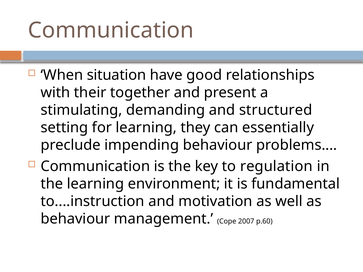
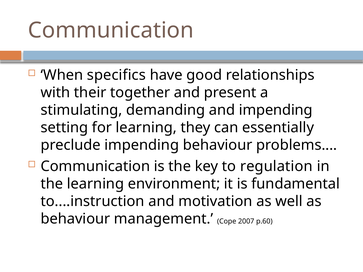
situation: situation -> specifics (116, 75)
and structured: structured -> impending (276, 110)
